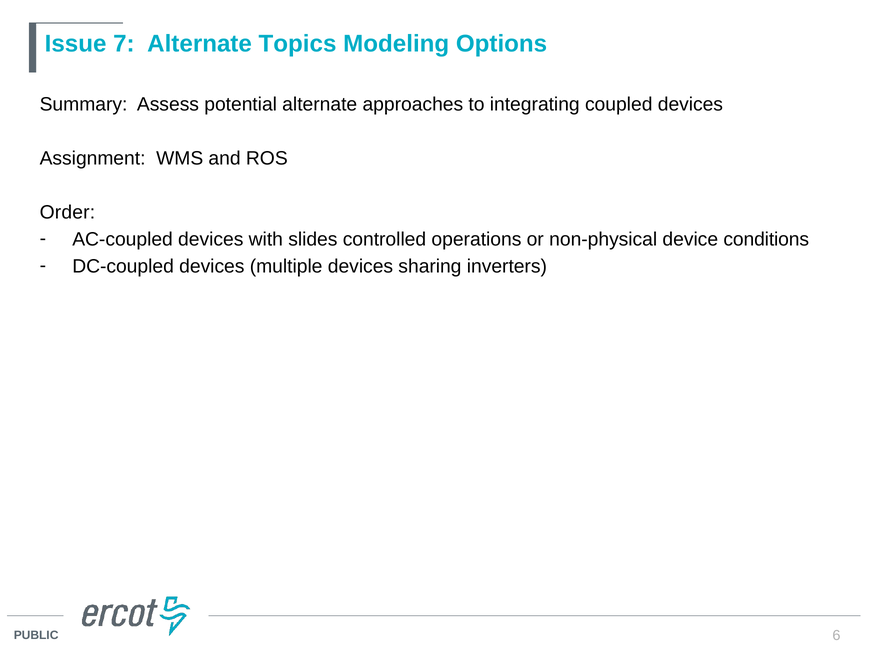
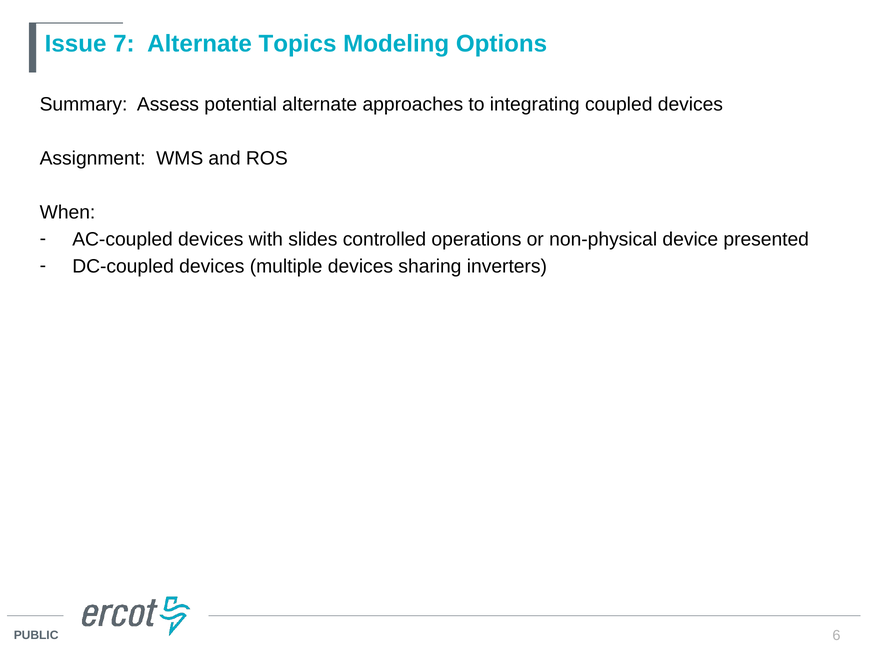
Order: Order -> When (68, 212)
conditions: conditions -> presented (766, 239)
